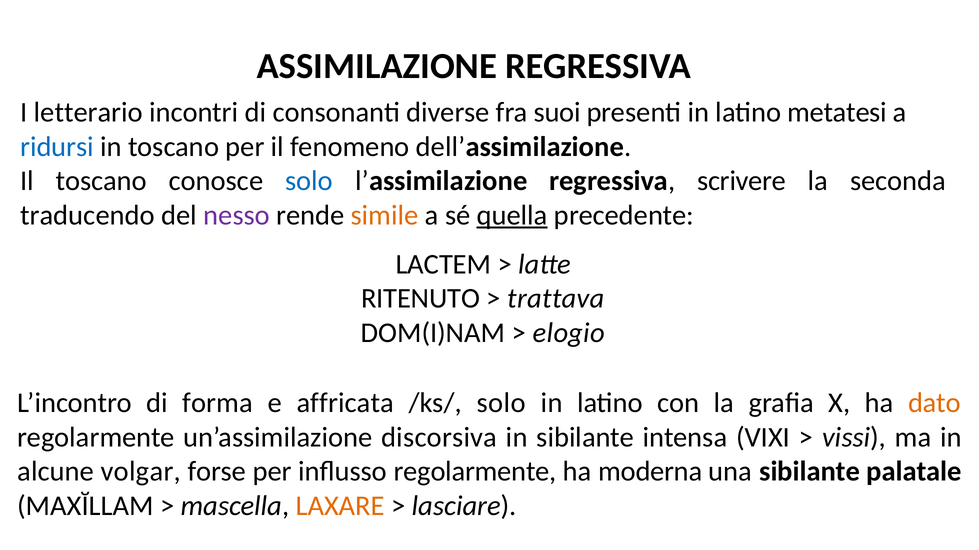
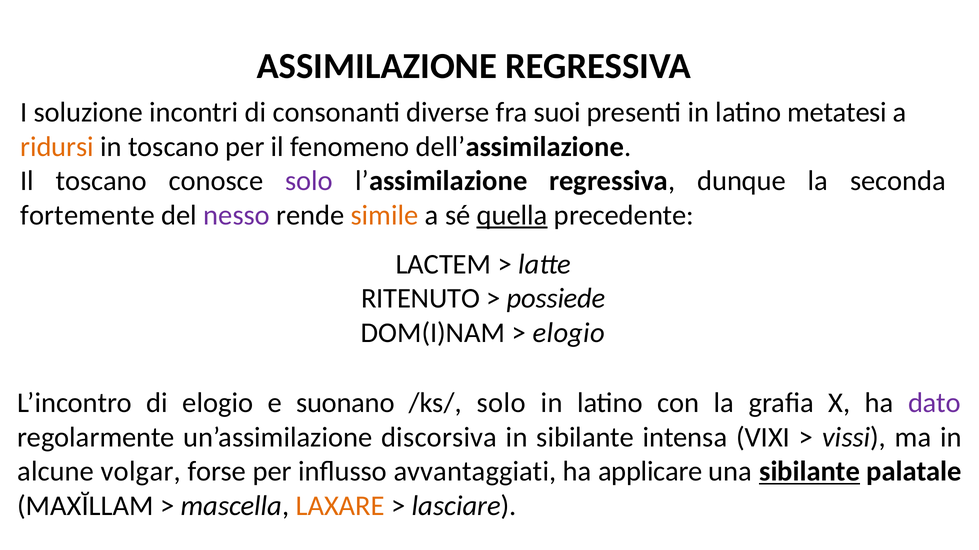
letterario: letterario -> soluzione (88, 113)
ridursi colour: blue -> orange (57, 147)
solo colour: blue -> purple (309, 181)
scrivere: scrivere -> dunque (742, 181)
traducendo: traducendo -> fortemente (87, 216)
trattava: trattava -> possiede (556, 299)
di forma: forma -> elogio (218, 403)
affricata: affricata -> suonano (346, 403)
dato colour: orange -> purple (935, 403)
influsso regolarmente: regolarmente -> avvantaggiati (475, 472)
moderna: moderna -> applicare (650, 472)
sibilante underline: none -> present (810, 472)
